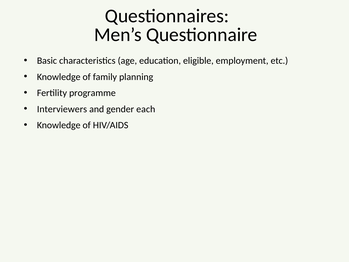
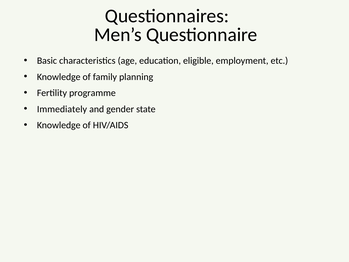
Interviewers: Interviewers -> Immediately (62, 109)
each: each -> state (146, 109)
